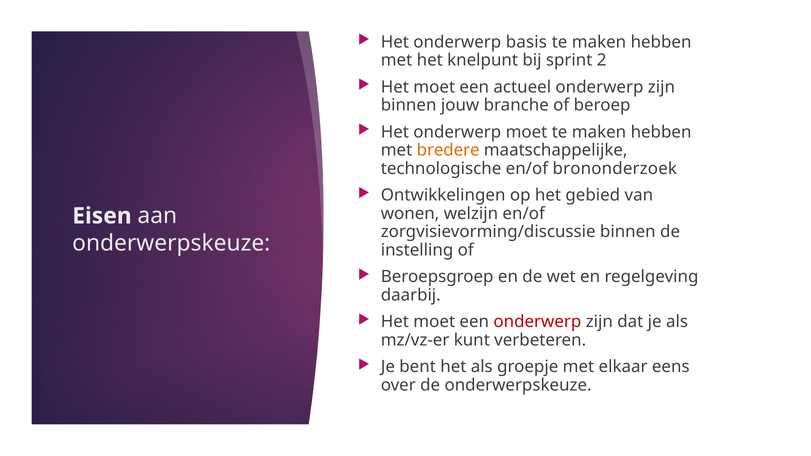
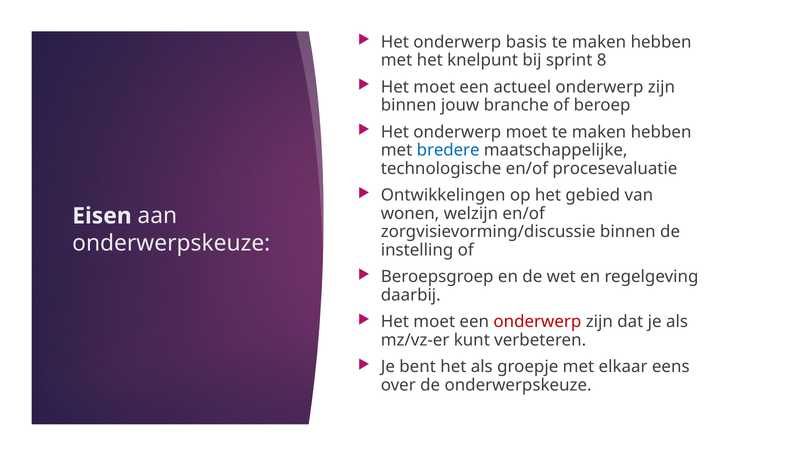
2: 2 -> 8 (602, 60)
bredere colour: orange -> blue (448, 150)
brononderzoek: brononderzoek -> procesevaluatie (615, 169)
